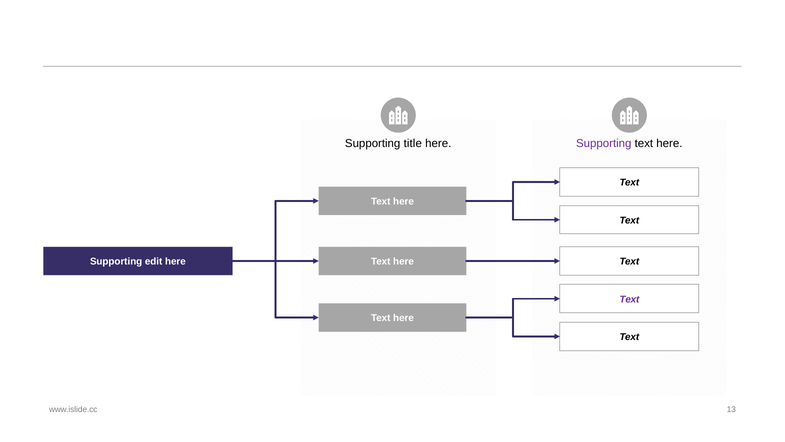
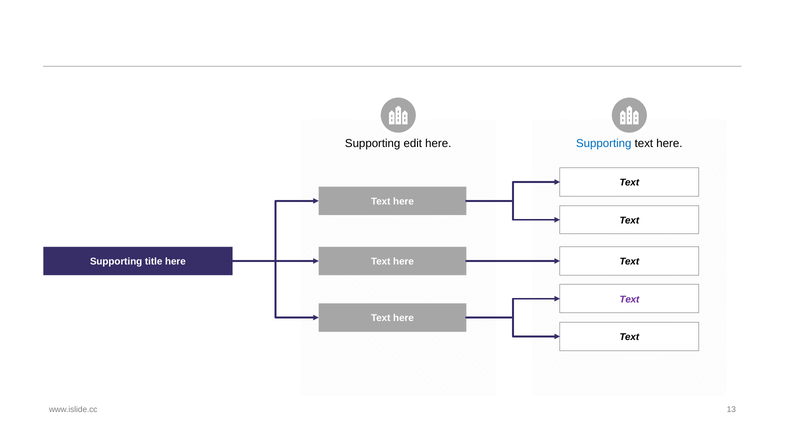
title: title -> edit (413, 144)
Supporting colour: purple -> blue (604, 144)
edit: edit -> title (154, 261)
